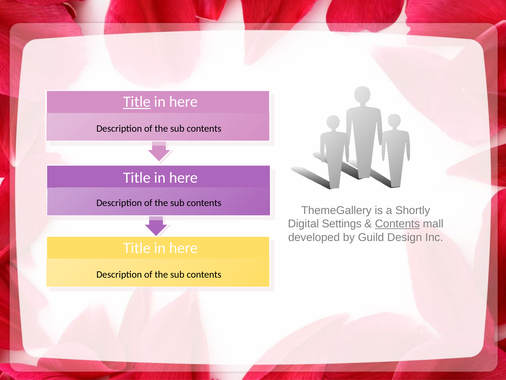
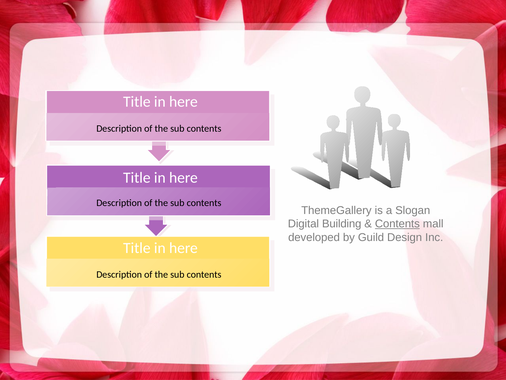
Title underline: present -> none (137, 102)
Shortly: Shortly -> Slogan (413, 210)
Settings: Settings -> Building (342, 224)
